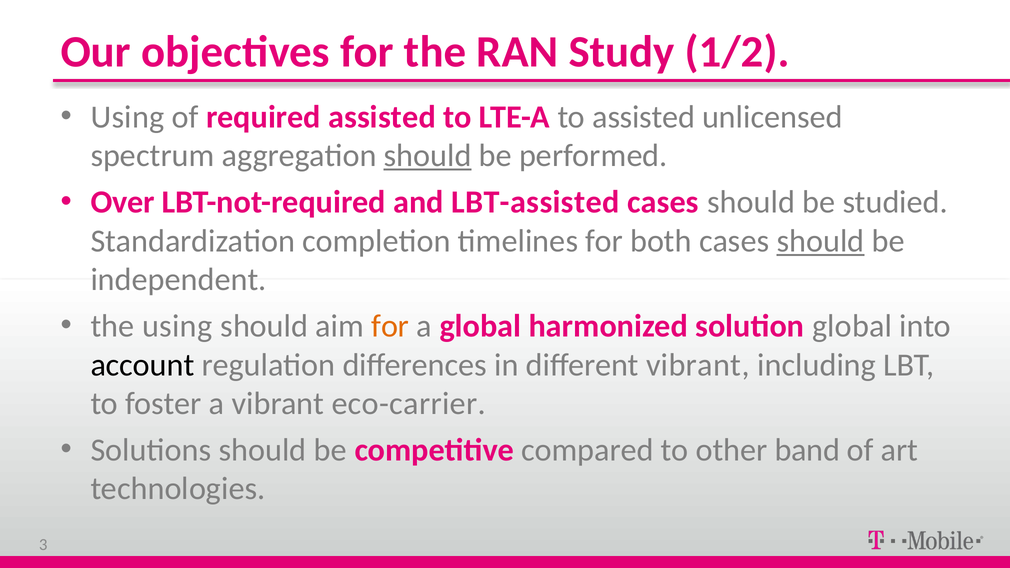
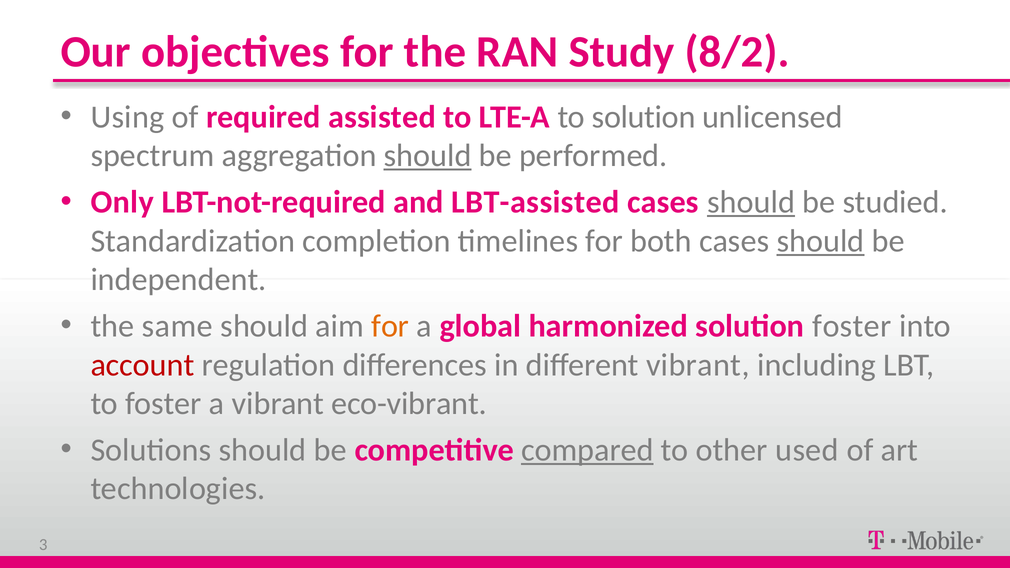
1/2: 1/2 -> 8/2 (737, 52)
to assisted: assisted -> solution (644, 117)
Over: Over -> Only (122, 202)
should underline: none -> present (751, 202)
the using: using -> same (177, 326)
solution global: global -> foster (852, 326)
account colour: black -> red (142, 365)
eco-carrier: eco-carrier -> eco-vibrant (409, 404)
compared underline: none -> present (587, 450)
band: band -> used (807, 450)
